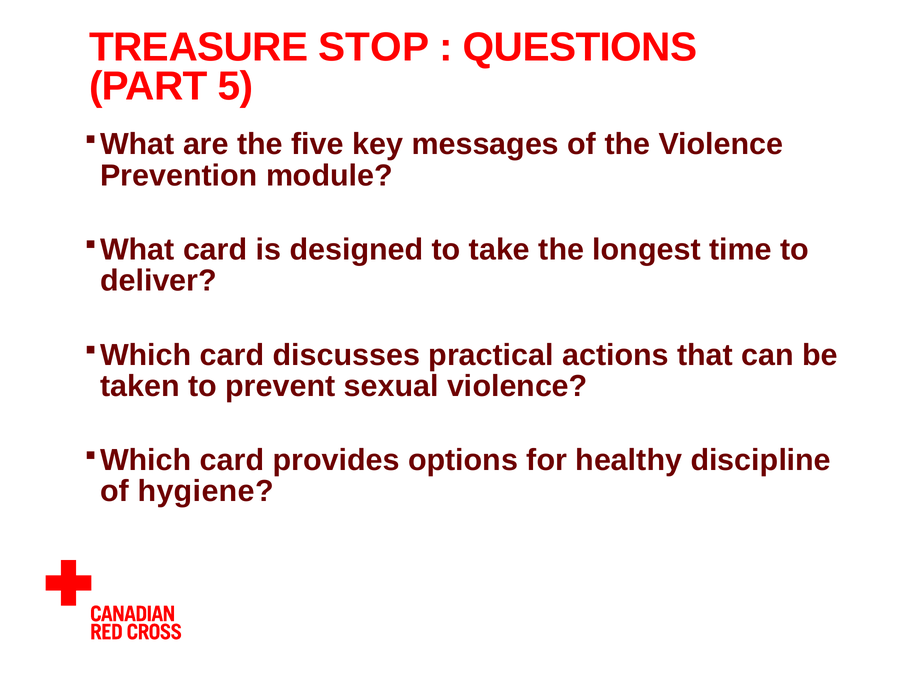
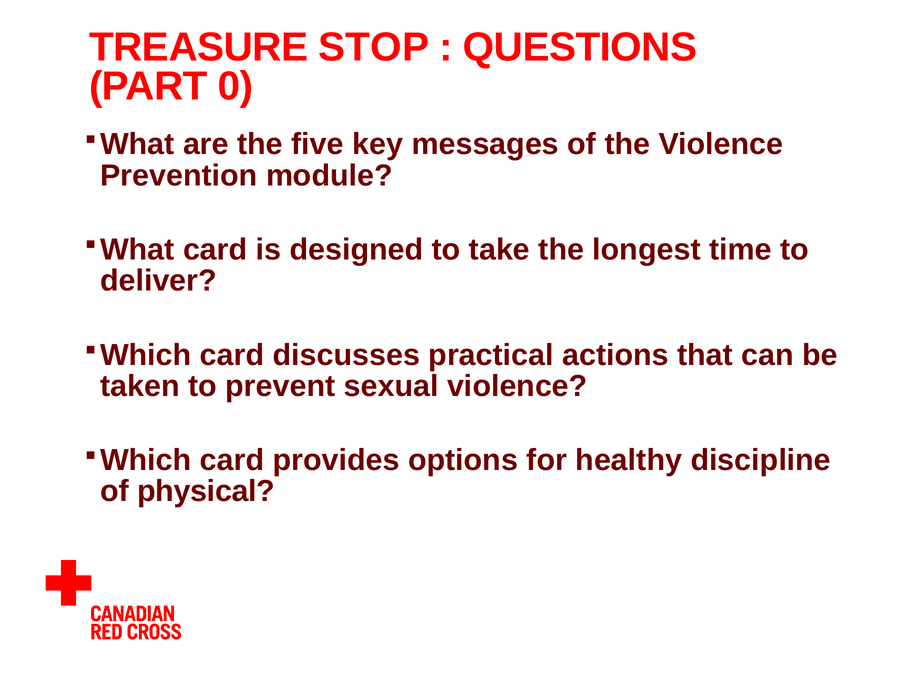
5: 5 -> 0 (236, 87)
hygiene: hygiene -> physical (206, 492)
